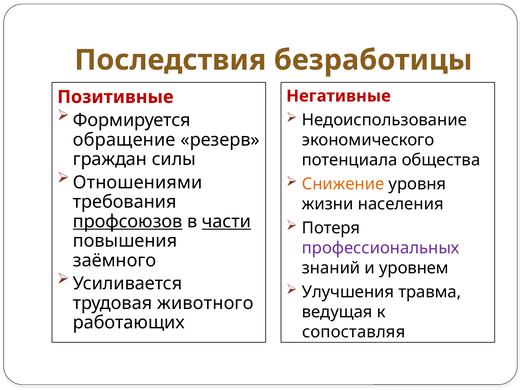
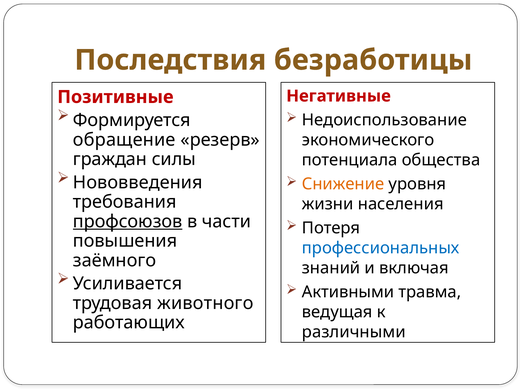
Отношениями: Отношениями -> Нововведения (138, 183)
части underline: present -> none (226, 222)
профессиональных colour: purple -> blue (381, 249)
уровнем: уровнем -> включая (414, 268)
Улучшения: Улучшения -> Активными (348, 293)
сопоставляя: сопоставляя -> различными (354, 333)
